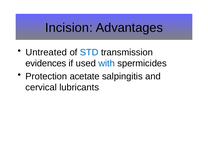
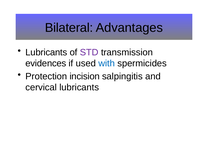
Incision: Incision -> Bilateral (69, 28)
Untreated: Untreated -> Lubricants (46, 52)
STD colour: blue -> purple (89, 52)
acetate: acetate -> incision (85, 76)
